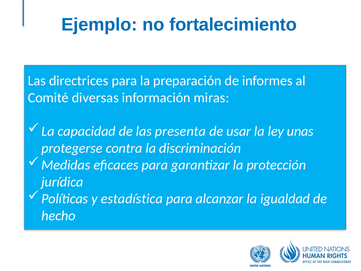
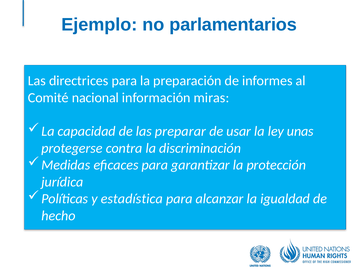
fortalecimiento: fortalecimiento -> parlamentarios (233, 25)
diversas: diversas -> nacional (95, 98)
presenta: presenta -> preparar (180, 131)
